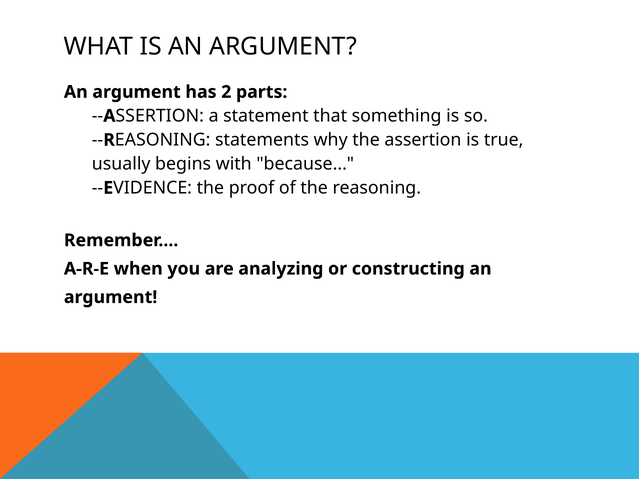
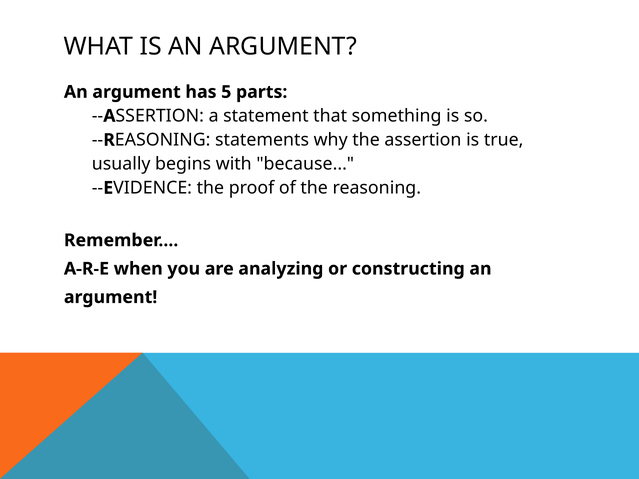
2: 2 -> 5 (226, 92)
